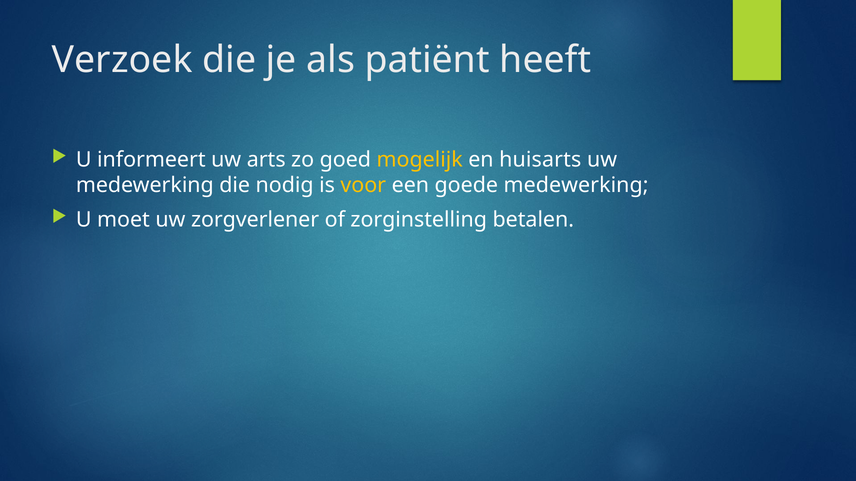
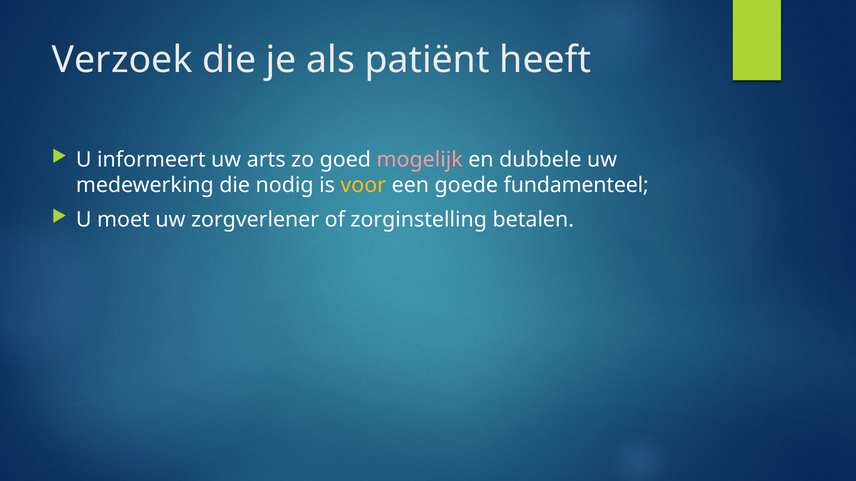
mogelijk colour: yellow -> pink (420, 160)
huisarts: huisarts -> dubbele (540, 160)
goede medewerking: medewerking -> fundamenteel (576, 186)
